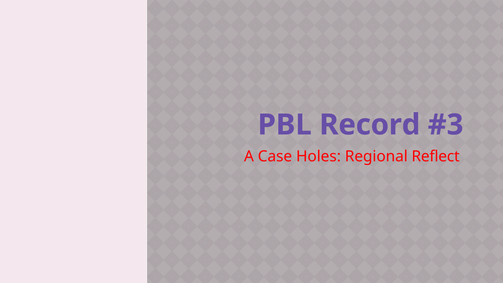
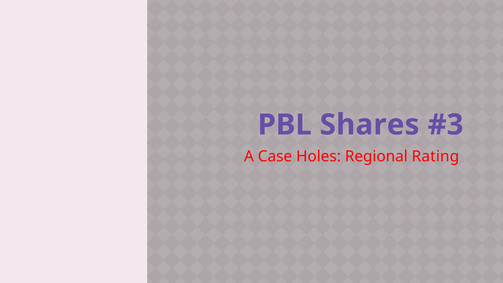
Record: Record -> Shares (370, 125)
Reflect: Reflect -> Rating (435, 156)
